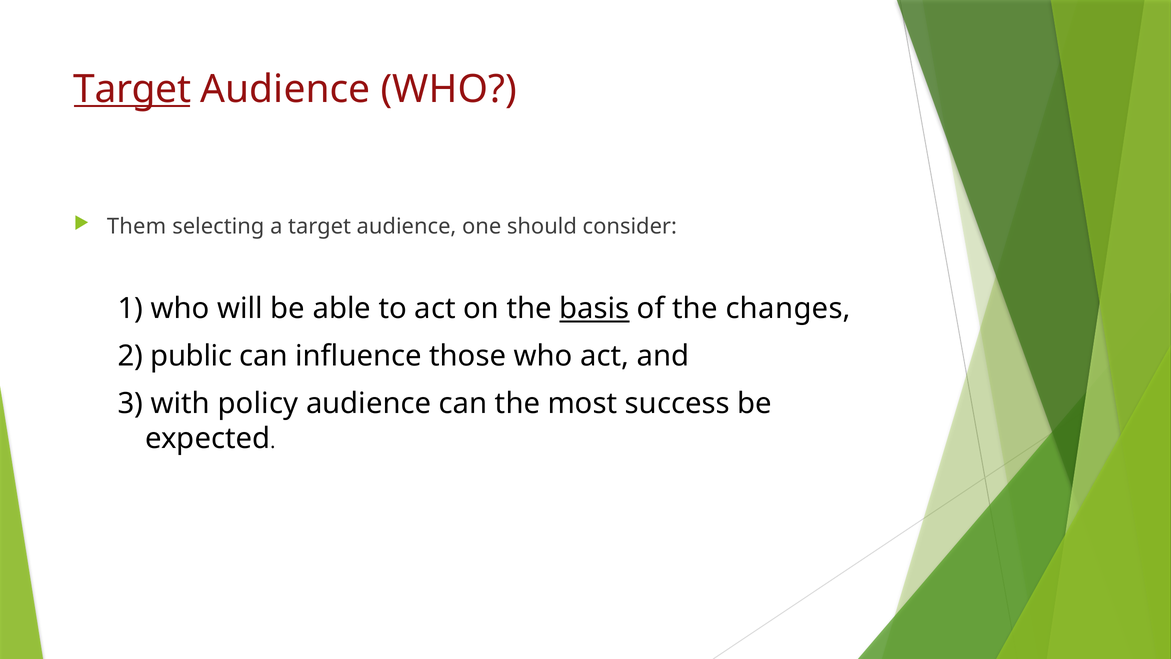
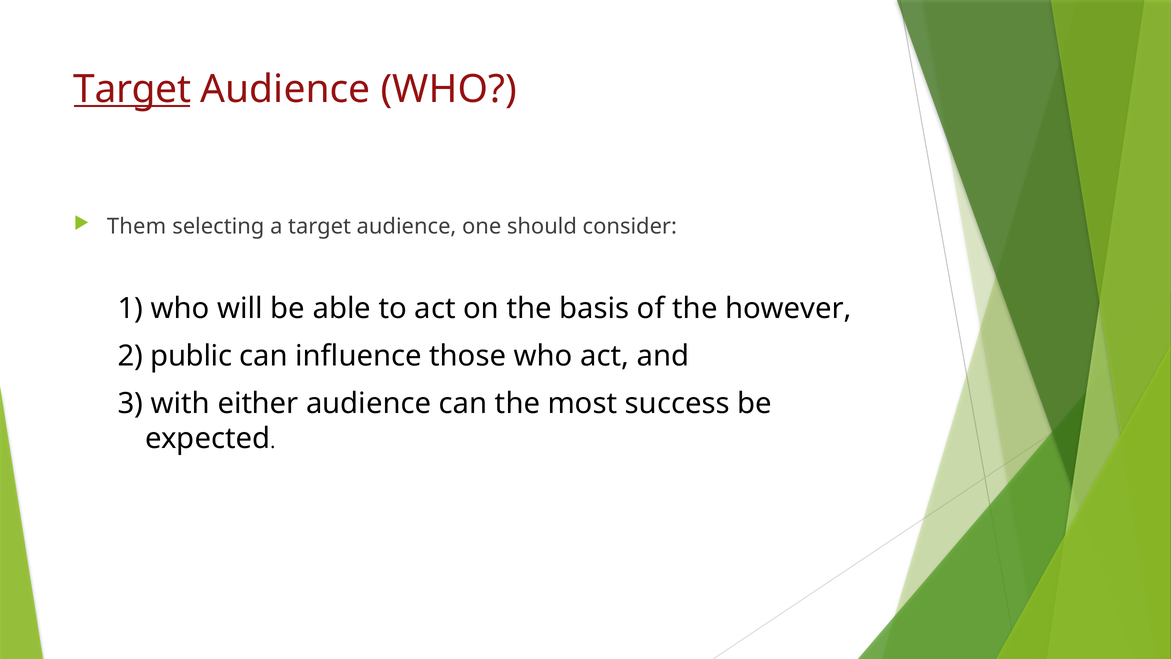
basis underline: present -> none (594, 309)
changes: changes -> however (788, 309)
policy: policy -> either (258, 403)
